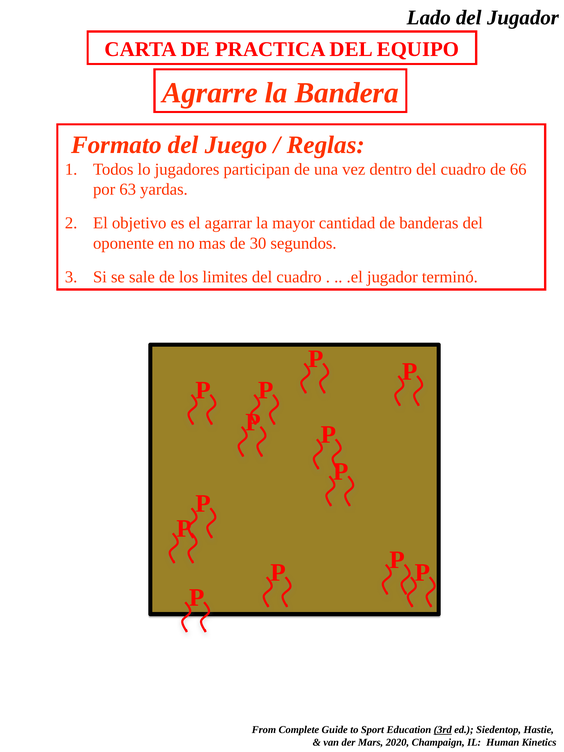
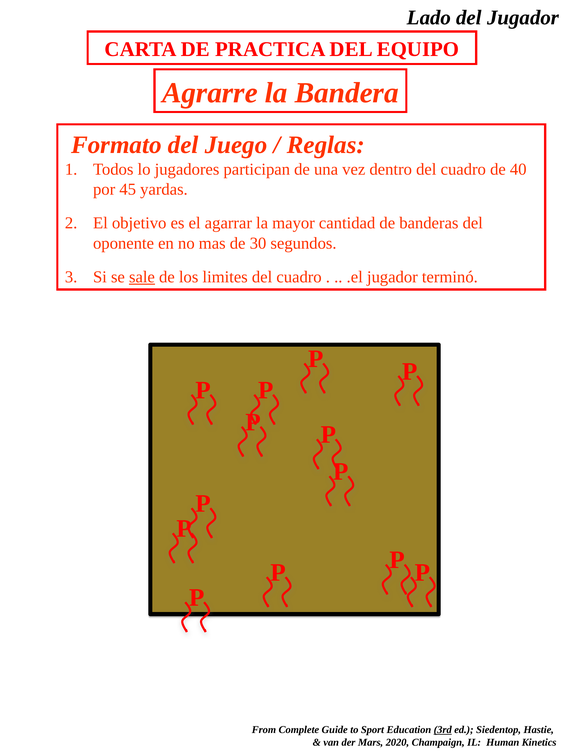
66: 66 -> 40 (518, 169)
63: 63 -> 45 (128, 189)
sale underline: none -> present (142, 277)
